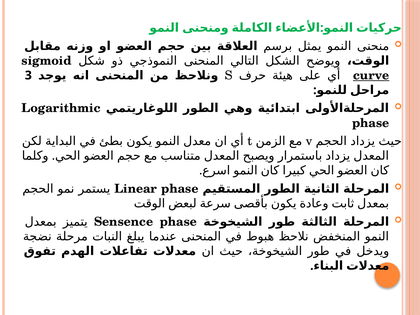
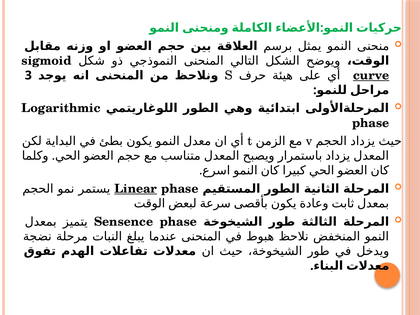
Linear underline: none -> present (136, 189)
